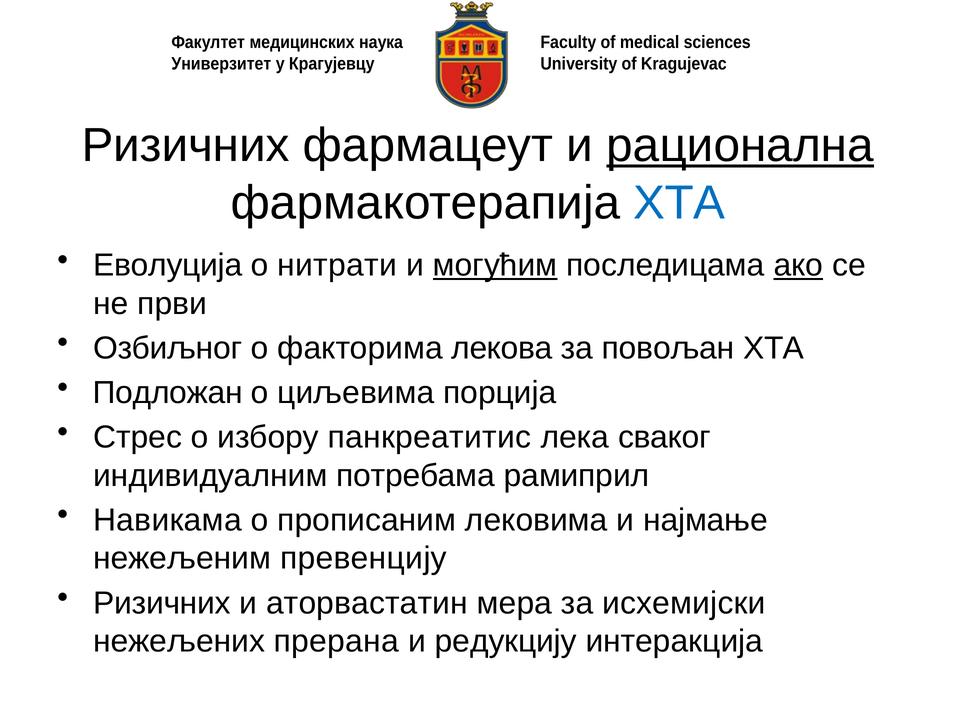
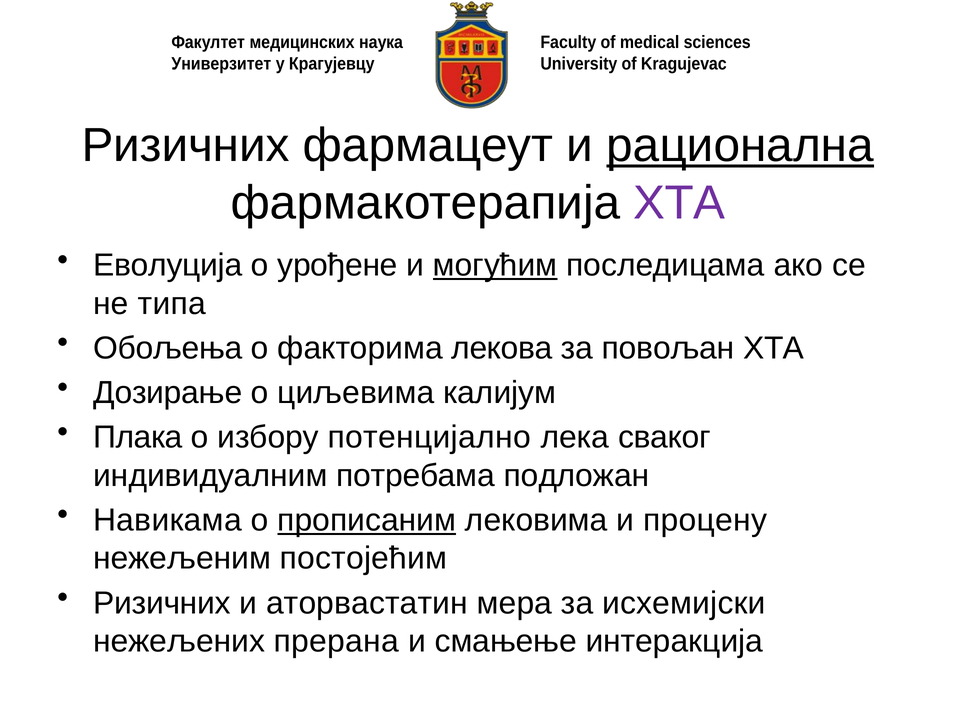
ХТА colour: blue -> purple (679, 203)
нитрати: нитрати -> урођене (338, 265)
ако underline: present -> none (798, 265)
први: први -> типа (172, 304)
Озбиљног: Озбиљног -> Обољења (168, 348)
Подложан: Подложан -> Дозирање (168, 393)
порција: порција -> калијум (500, 393)
Стрес: Стрес -> Плака (138, 437)
панкреатитис: панкреатитис -> потенцијално (429, 437)
рамиприл: рамиприл -> подложан (577, 476)
прописаним underline: none -> present (367, 520)
најмање: најмање -> процену (705, 520)
превенцију: превенцију -> постојећим (364, 558)
редукцију: редукцију -> смањење (506, 641)
